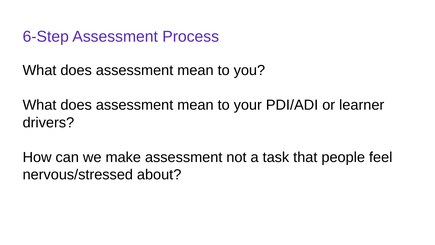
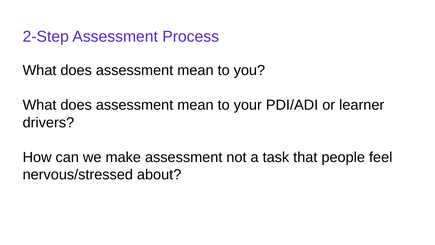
6-Step: 6-Step -> 2-Step (46, 37)
